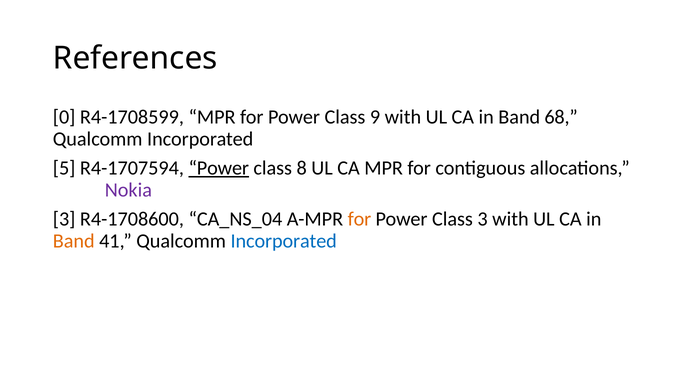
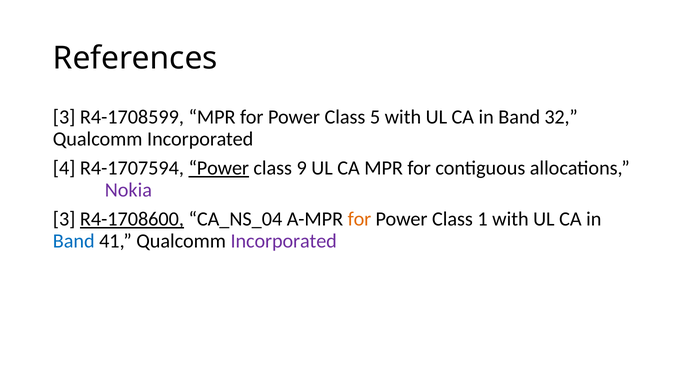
0: 0 -> 3 (64, 117)
9: 9 -> 5 (375, 117)
68: 68 -> 32 (561, 117)
5: 5 -> 4 (64, 168)
8: 8 -> 9 (302, 168)
R4-1708600 underline: none -> present (132, 219)
Class 3: 3 -> 1 (483, 219)
Band colour: orange -> blue (74, 241)
Incorporated colour: blue -> purple (284, 241)
